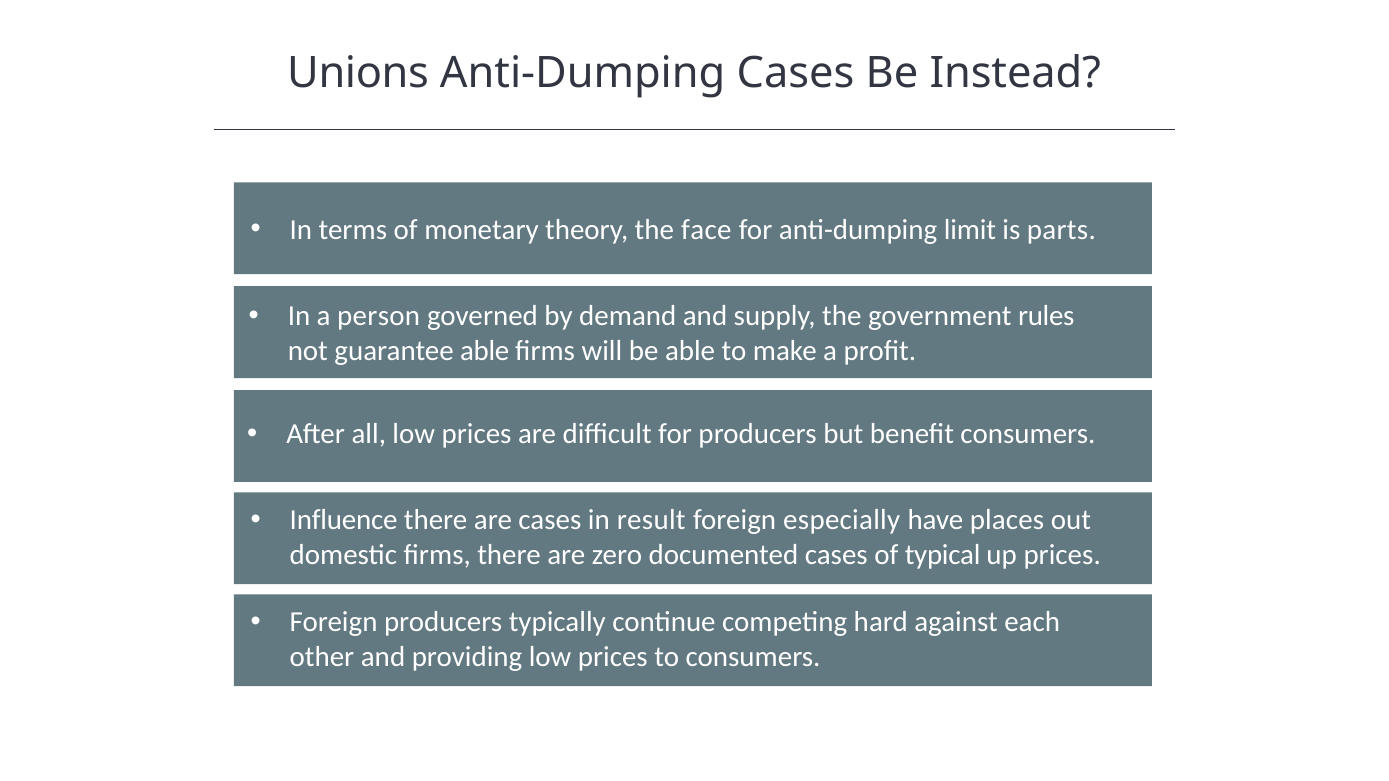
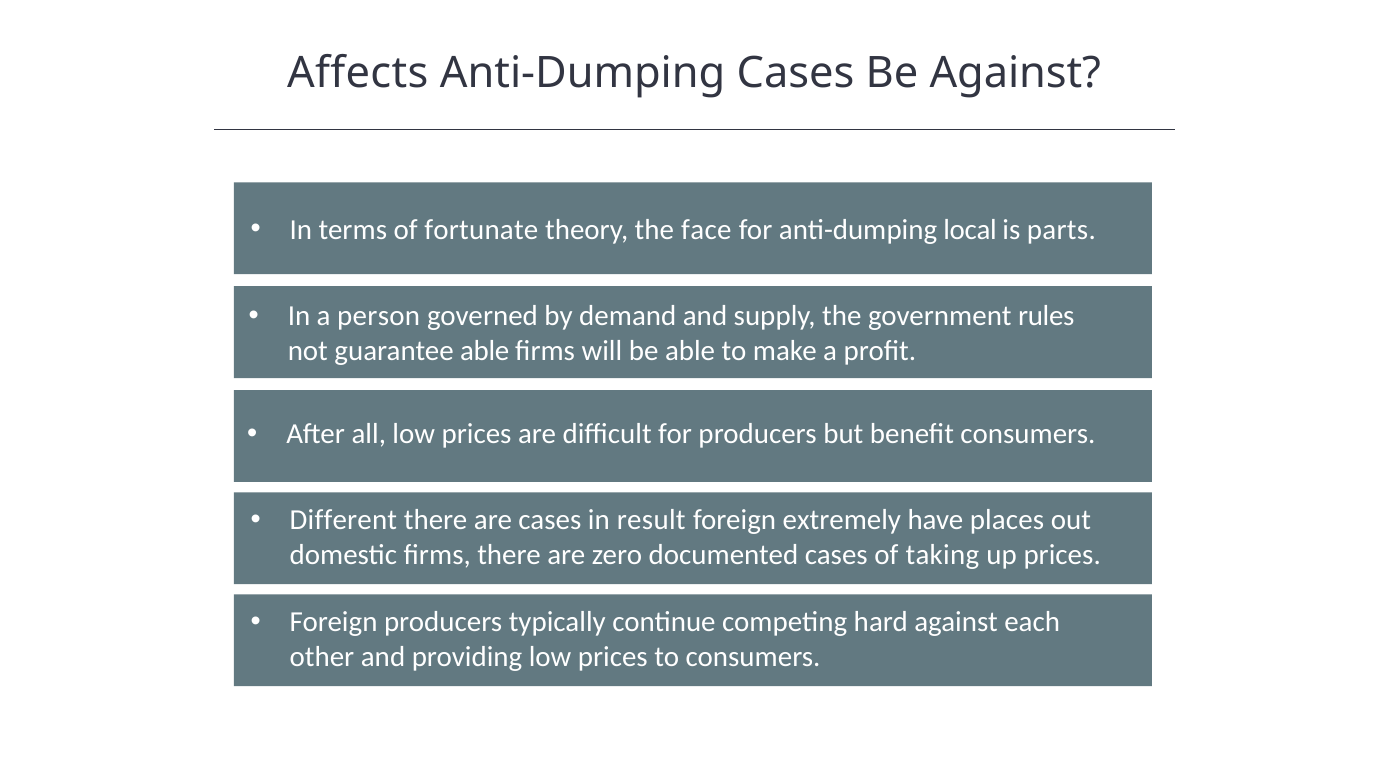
Unions: Unions -> Affects (358, 73)
Be Instead: Instead -> Against (1015, 73)
monetary: monetary -> fortunate (481, 230)
limit: limit -> local (970, 230)
Influence: Influence -> Different (343, 521)
especially: especially -> extremely (842, 521)
typical: typical -> taking (942, 555)
